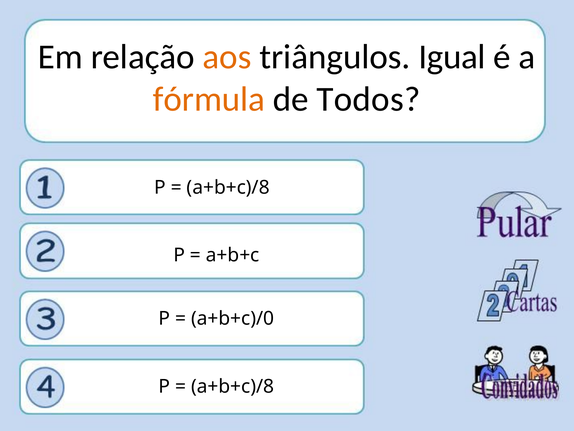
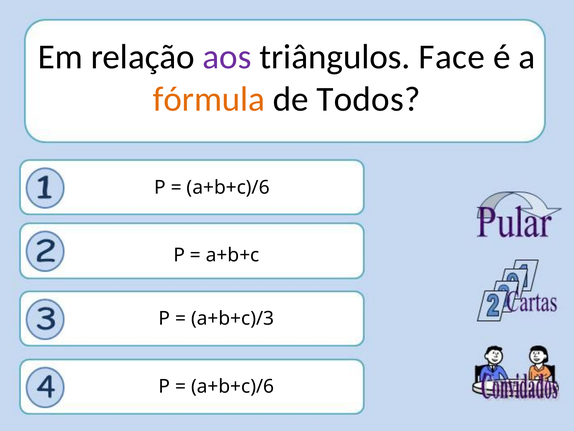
aos colour: orange -> purple (227, 57)
Igual: Igual -> Face (452, 57)
a+b+c)/8: a+b+c)/8 -> a+b+c)/6 (228, 187)
a+b+c)/0: a+b+c)/0 -> a+b+c)/3 (233, 318)
a+b+c)/8: a+b+c)/8 -> a+b+c)/6 (233, 386)
